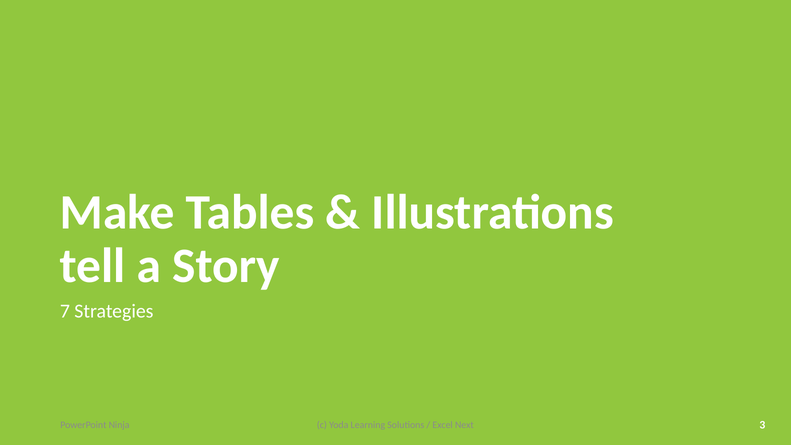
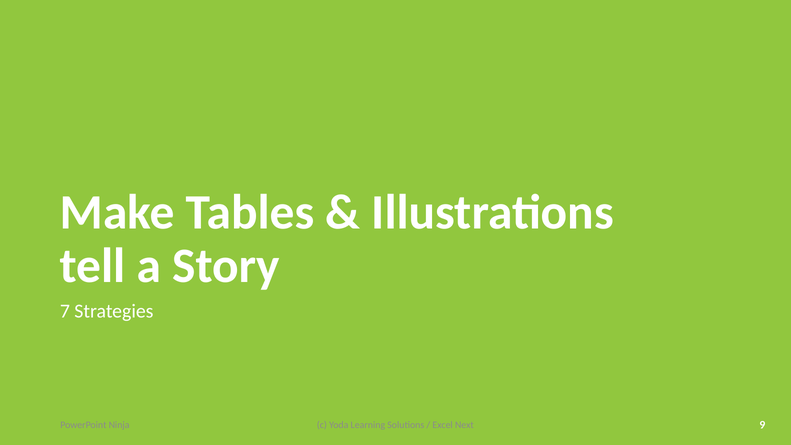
3: 3 -> 9 (762, 425)
